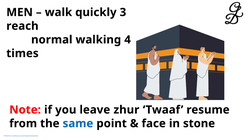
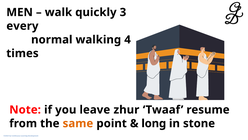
reach: reach -> every (22, 26)
same colour: blue -> orange (78, 123)
face: face -> long (154, 123)
